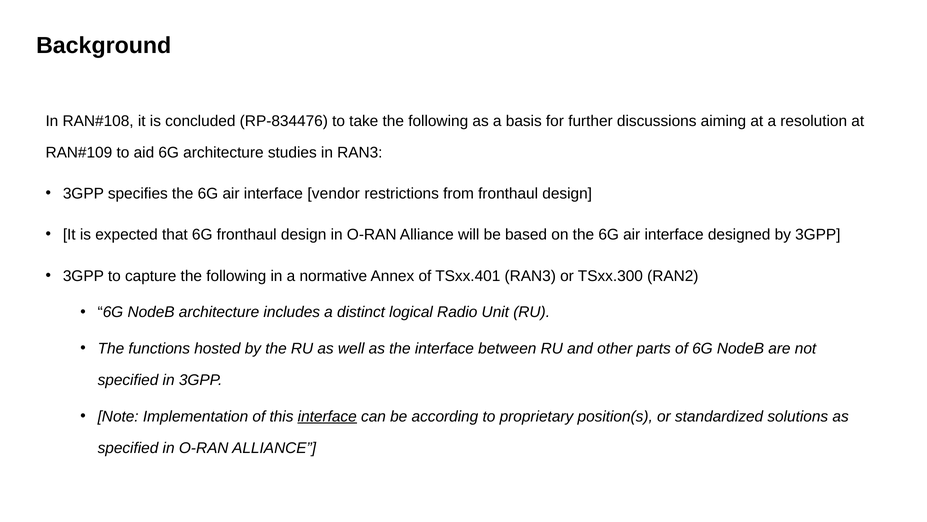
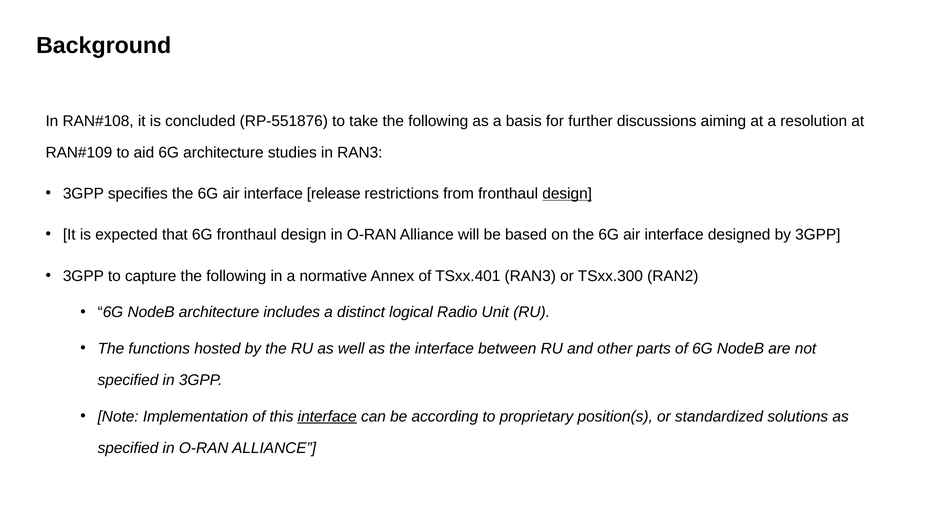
RP-834476: RP-834476 -> RP-551876 (284, 121)
vendor: vendor -> release (334, 193)
design underline: none -> present (567, 193)
